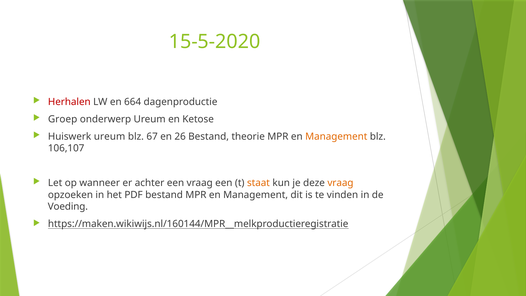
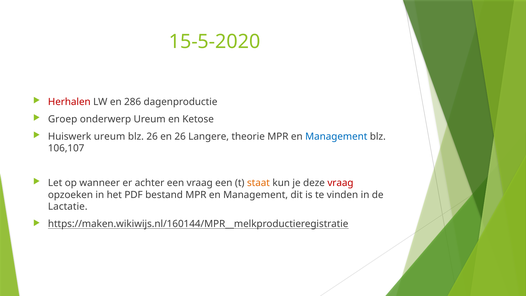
664: 664 -> 286 (133, 102)
blz 67: 67 -> 26 (152, 136)
26 Bestand: Bestand -> Langere (209, 136)
Management colour: orange -> blue (336, 136)
vraag colour: orange -> red (340, 183)
Voeding: Voeding -> Lactatie (68, 207)
